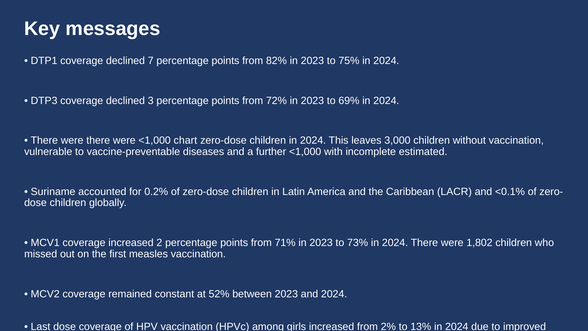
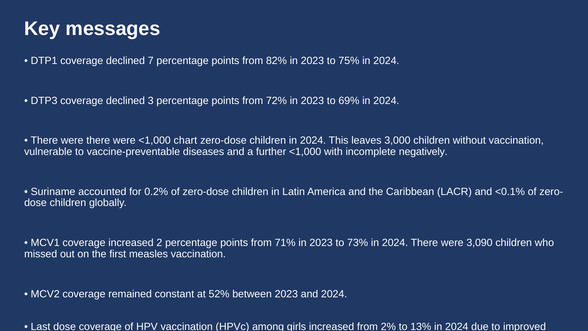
estimated: estimated -> negatively (423, 152)
1,802: 1,802 -> 3,090 (479, 243)
